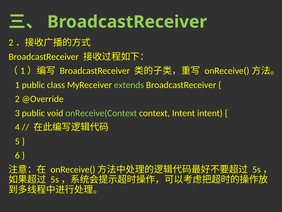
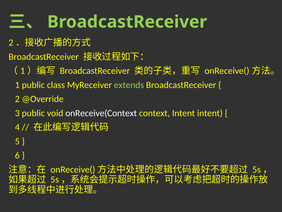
onReceive(Context colour: light green -> white (101, 113)
